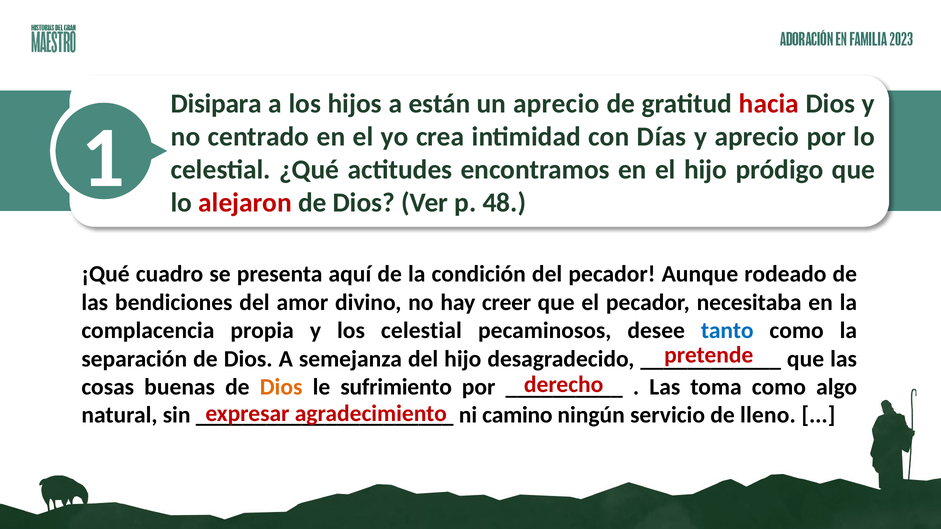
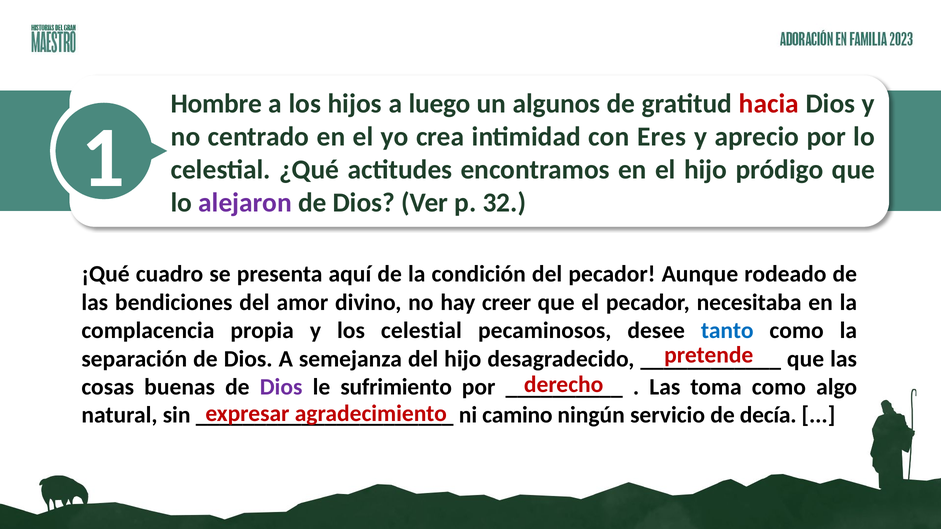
Disipara: Disipara -> Hombre (216, 104)
están: están -> luego (440, 104)
un aprecio: aprecio -> algunos (556, 104)
Días: Días -> Eres (662, 137)
alejaron colour: red -> purple (245, 203)
48: 48 -> 32 (504, 203)
Dios colour: orange -> purple (281, 387)
lleno: lleno -> decía (768, 415)
